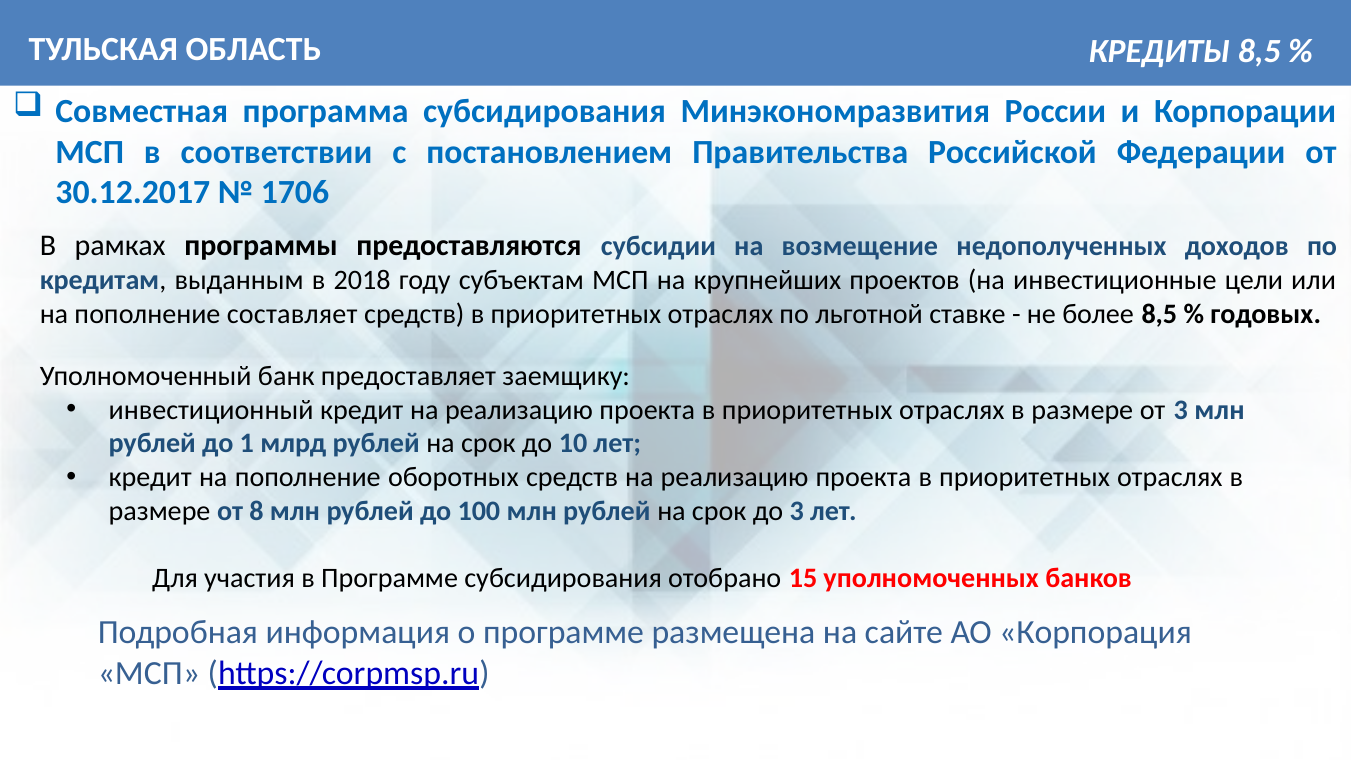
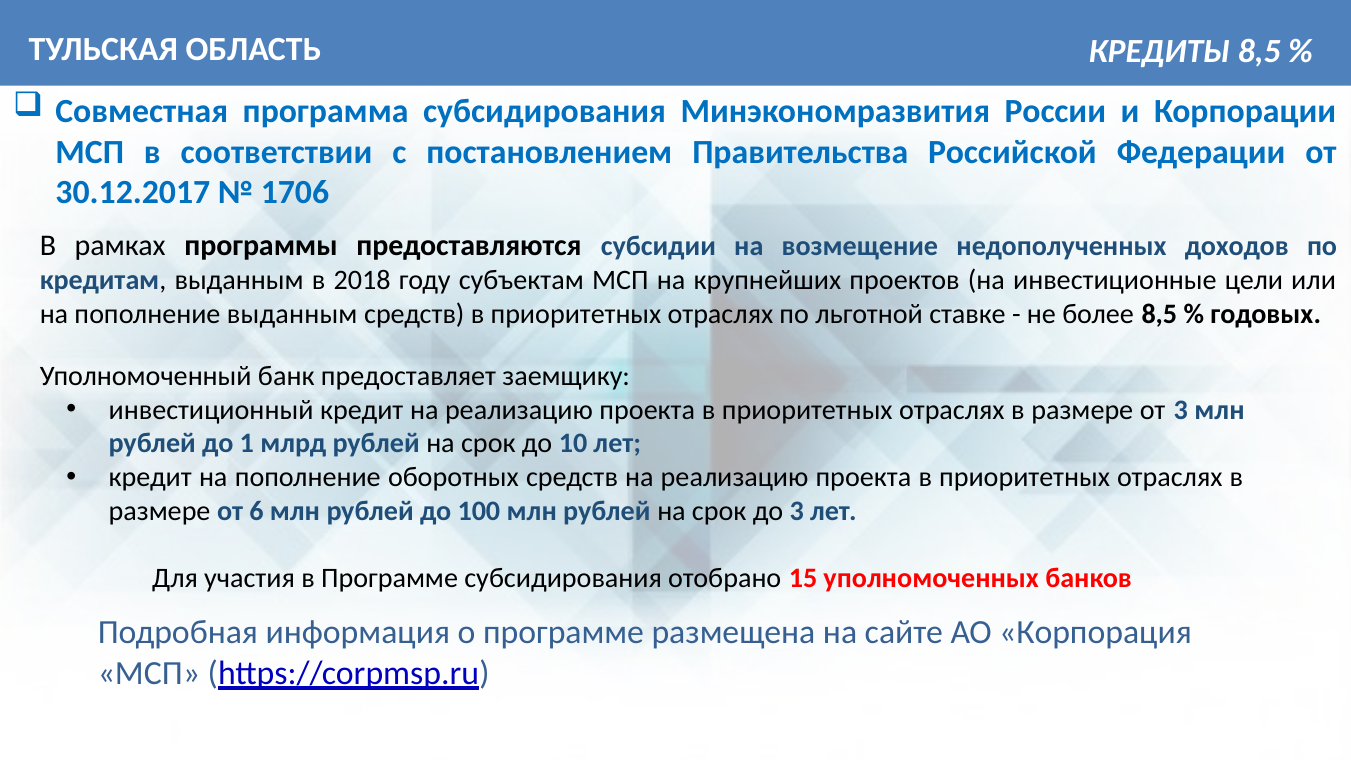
пополнение составляет: составляет -> выданным (292, 314)
8: 8 -> 6 (257, 511)
